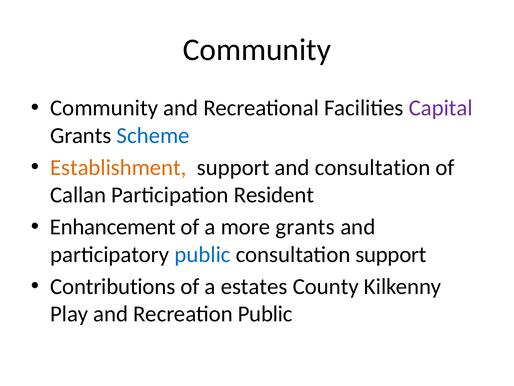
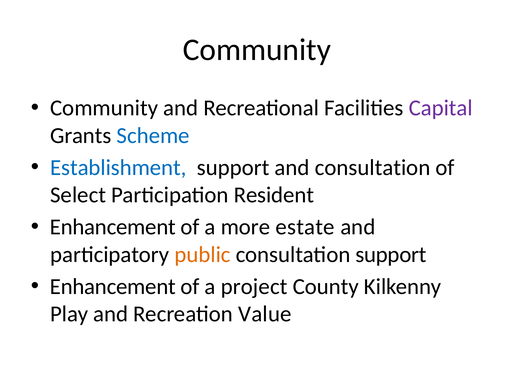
Establishment colour: orange -> blue (118, 167)
Callan: Callan -> Select (78, 195)
more grants: grants -> estate (305, 227)
public colour: blue -> orange (203, 254)
Contributions: Contributions -> Enhancement (113, 286)
estates: estates -> project (254, 286)
Recreation Public: Public -> Value (265, 314)
